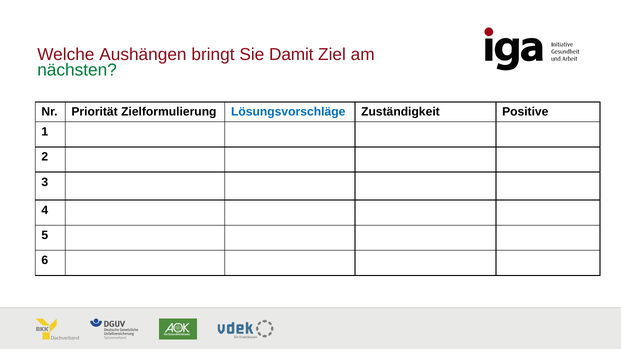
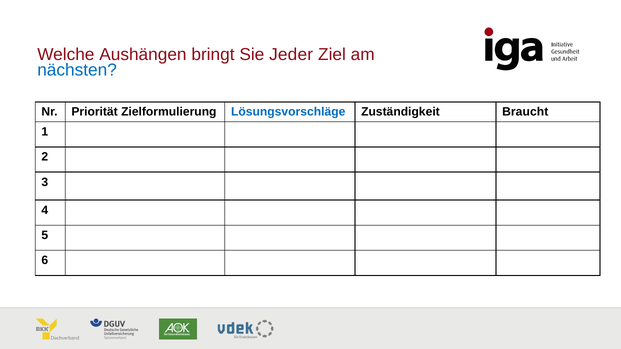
Damit: Damit -> Jeder (291, 54)
nächsten colour: green -> blue (77, 70)
Positive: Positive -> Braucht (525, 112)
